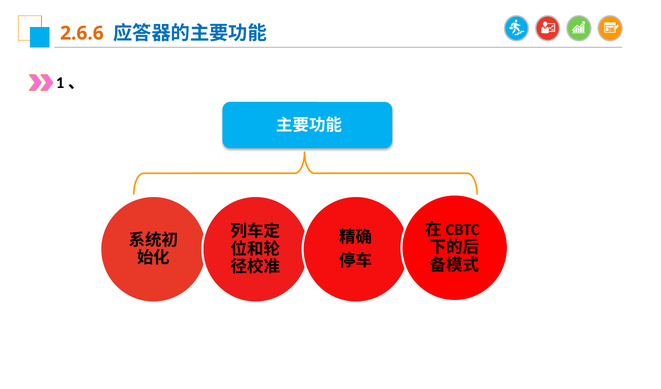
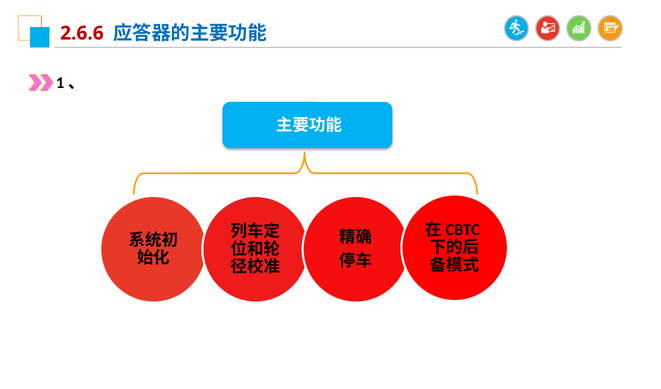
2.6.6 colour: orange -> red (82, 33)
